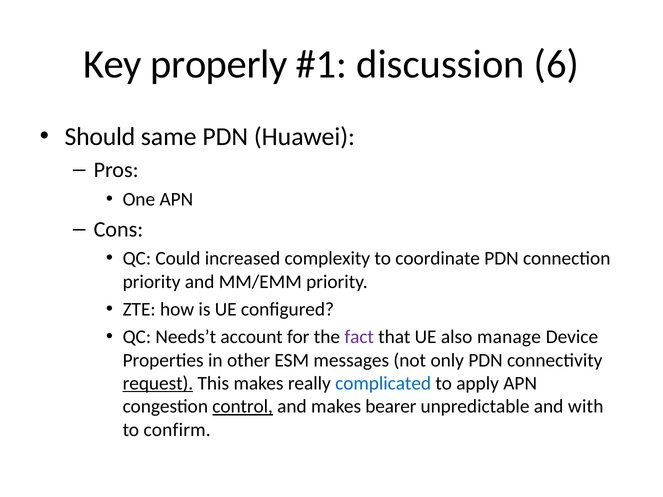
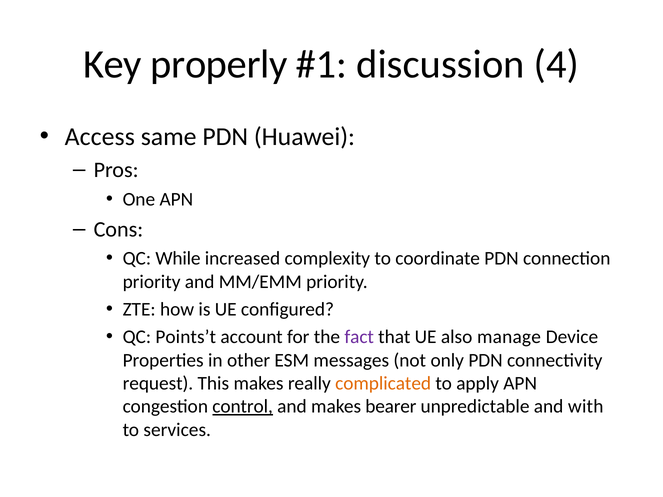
6: 6 -> 4 (556, 64)
Should: Should -> Access (100, 137)
Could: Could -> While (178, 259)
Needs’t: Needs’t -> Points’t (186, 337)
request underline: present -> none (158, 384)
complicated colour: blue -> orange (383, 384)
confirm: confirm -> services (177, 430)
